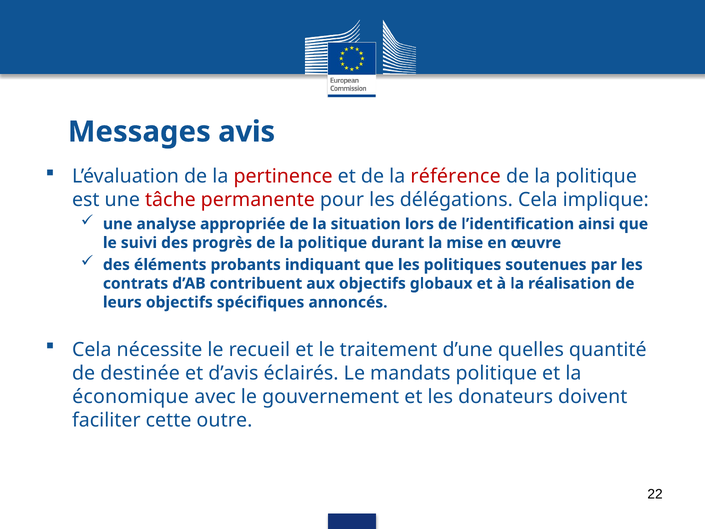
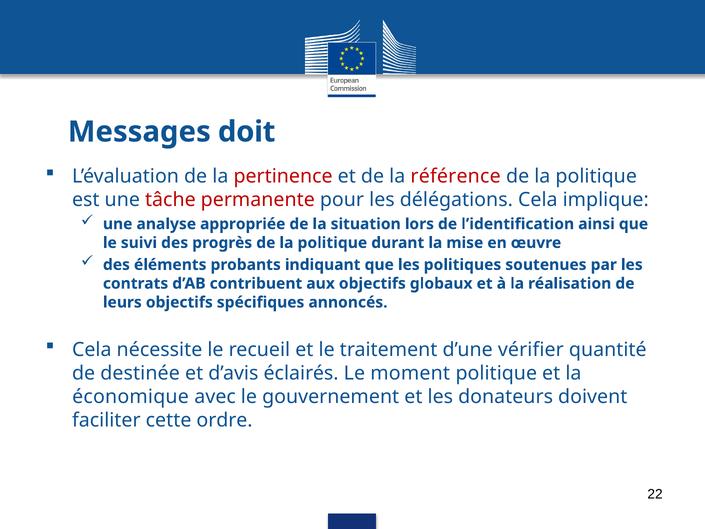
avis: avis -> doit (247, 132)
quelles: quelles -> vérifier (531, 349)
mandats: mandats -> moment (410, 373)
outre: outre -> ordre (225, 420)
